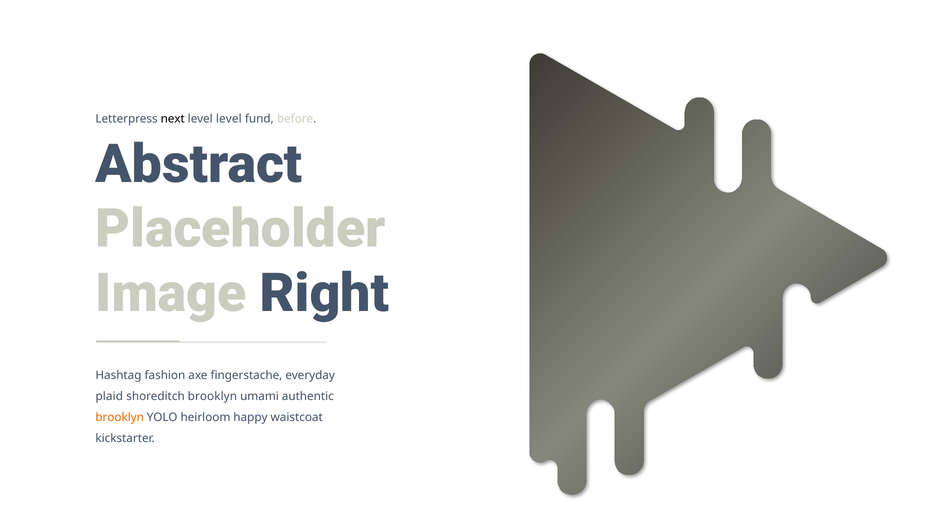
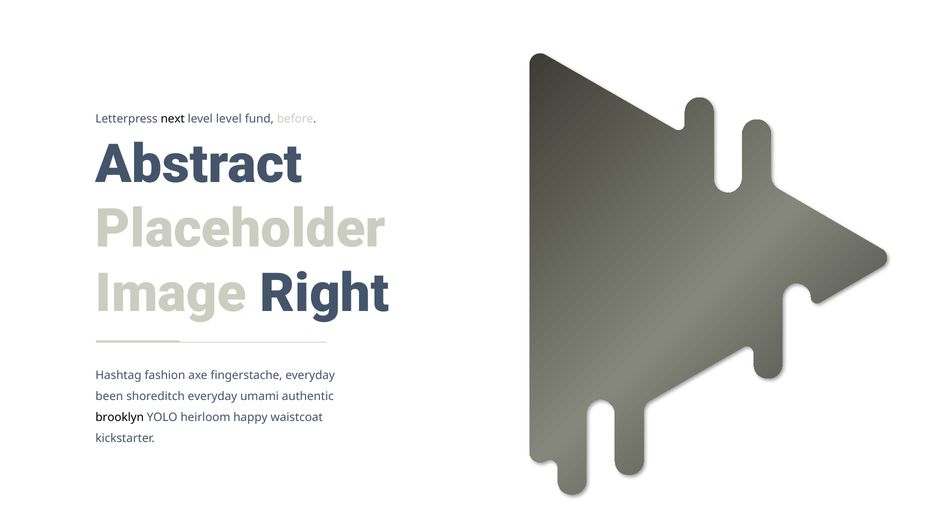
plaid: plaid -> been (109, 397)
shoreditch brooklyn: brooklyn -> everyday (212, 397)
brooklyn colour: orange -> black (120, 418)
